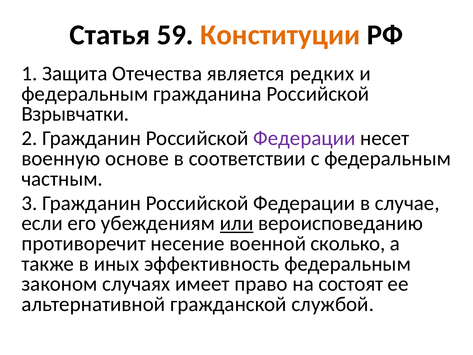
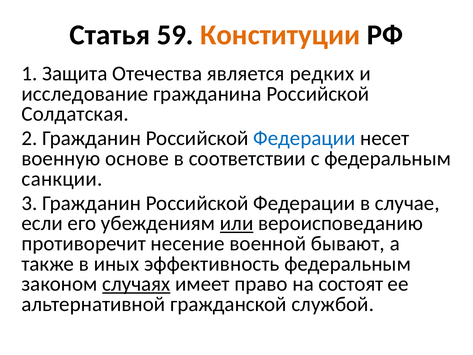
федеральным: федеральным -> исследование (85, 94)
Взрывчатки: Взрывчатки -> Солдатская (75, 114)
Федерации colour: purple -> blue (304, 138)
частным: частным -> санкции (62, 179)
сколько: сколько -> бывают (348, 243)
случаях underline: none -> present (136, 284)
